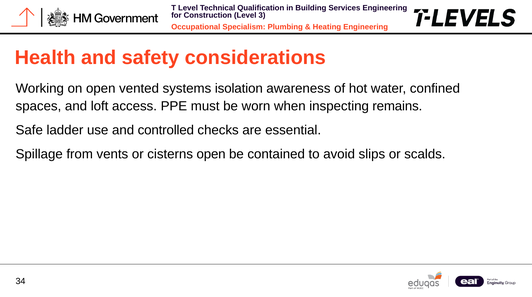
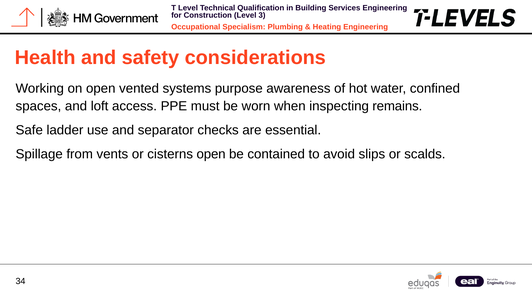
isolation: isolation -> purpose (239, 89)
controlled: controlled -> separator (166, 130)
